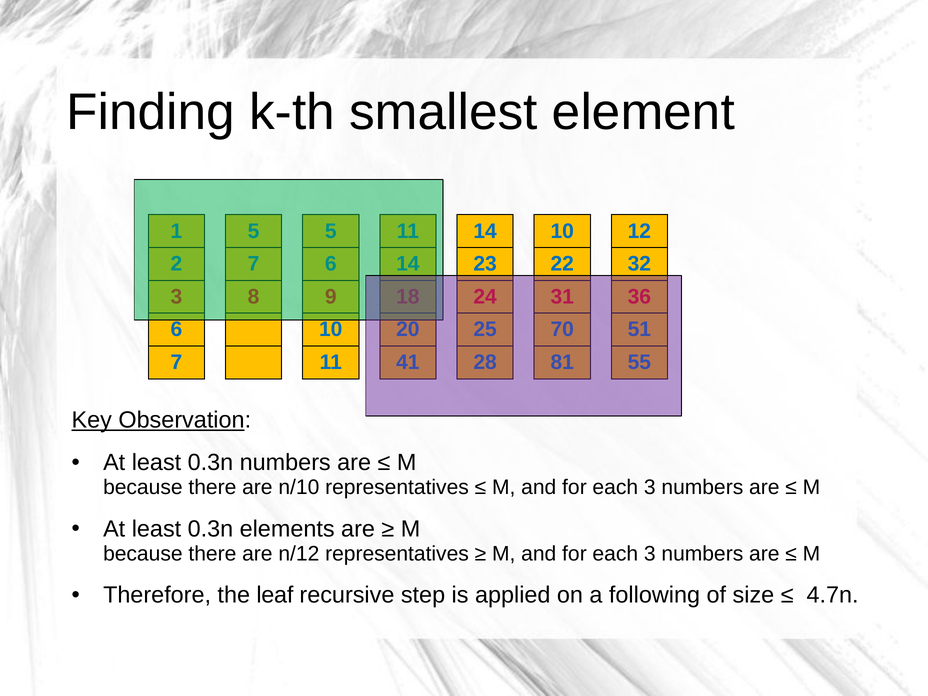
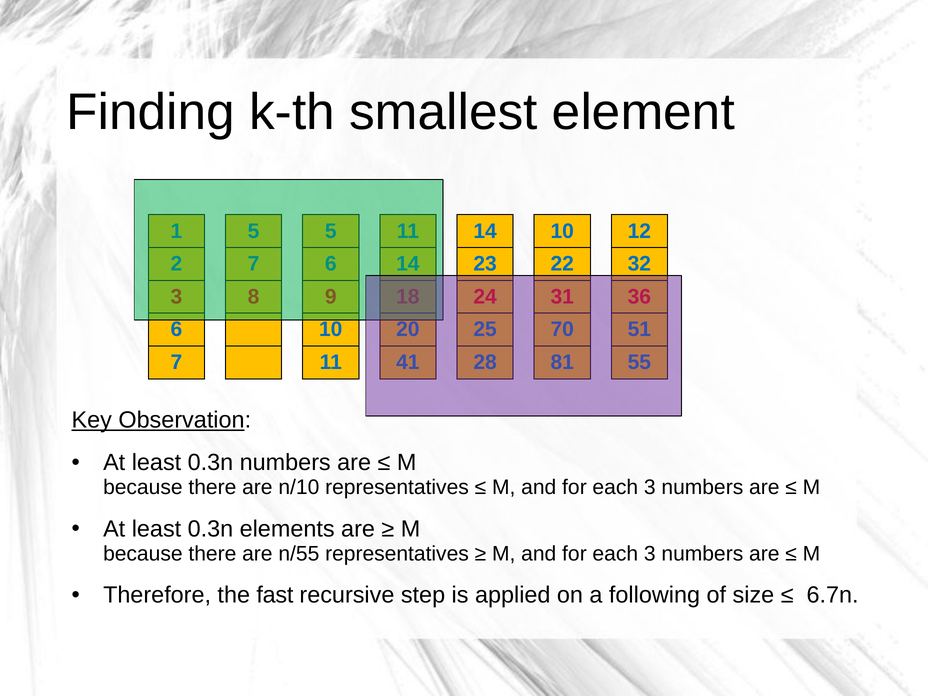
n/12: n/12 -> n/55 (299, 554)
leaf: leaf -> fast (275, 595)
4.7n: 4.7n -> 6.7n (833, 595)
